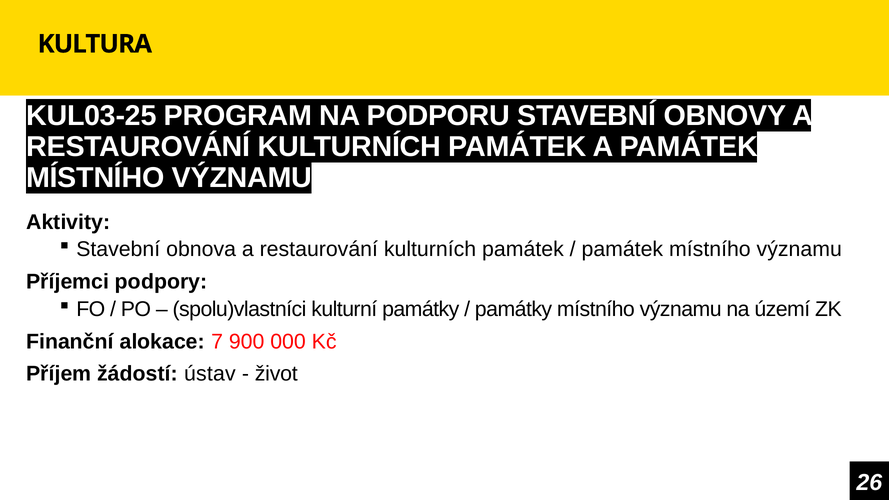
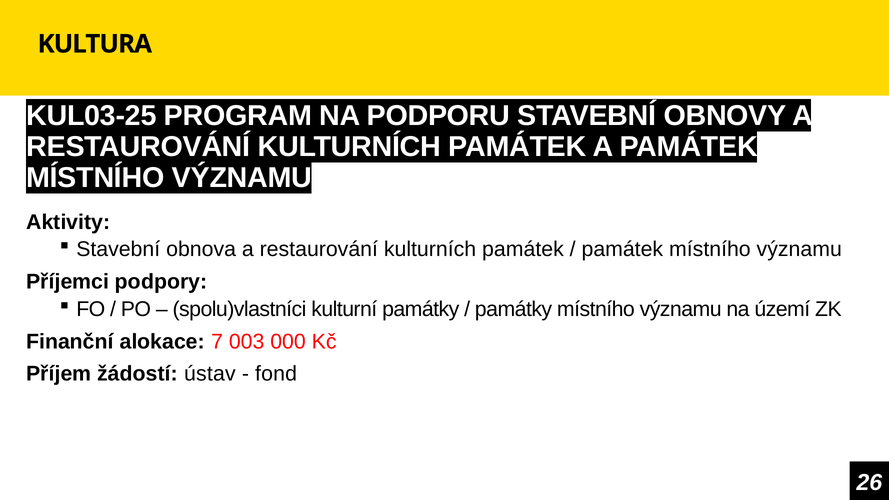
900: 900 -> 003 (247, 342)
život: život -> fond (276, 374)
